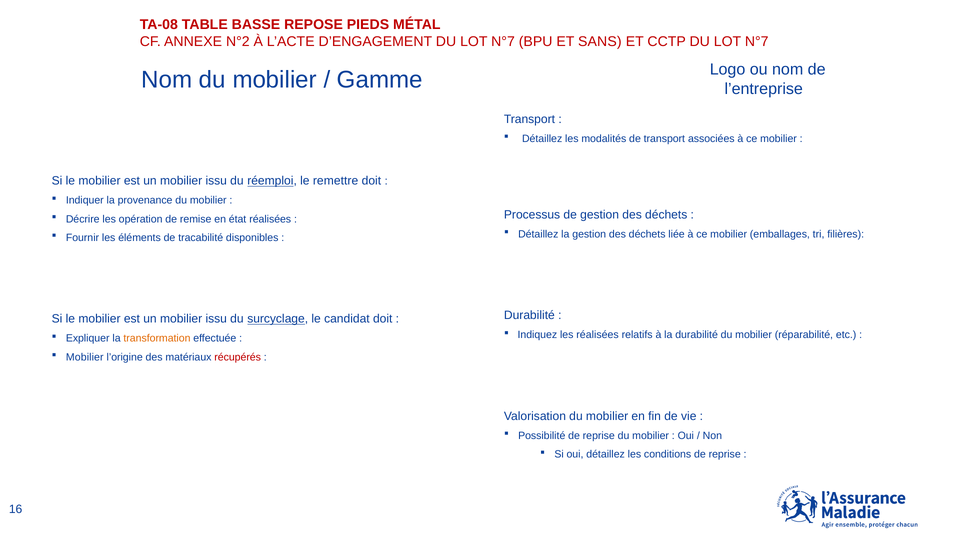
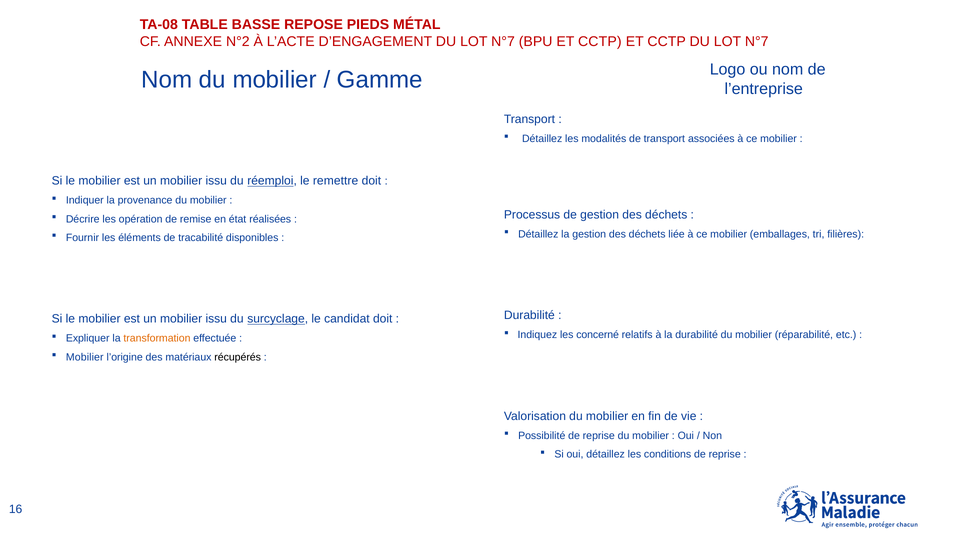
BPU ET SANS: SANS -> CCTP (600, 41)
les réalisées: réalisées -> concerné (598, 335)
récupérés colour: red -> black (238, 357)
